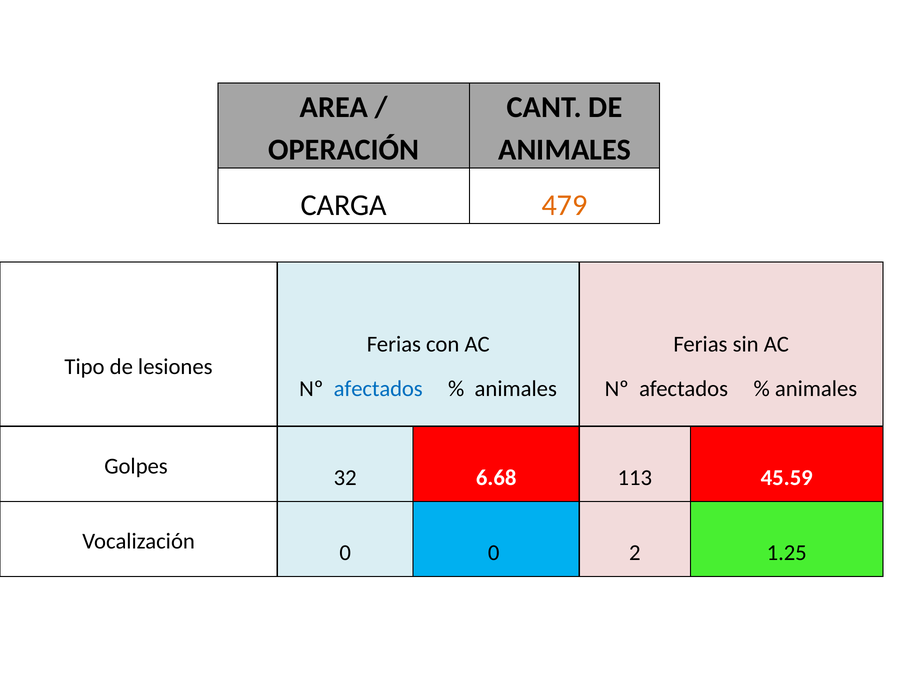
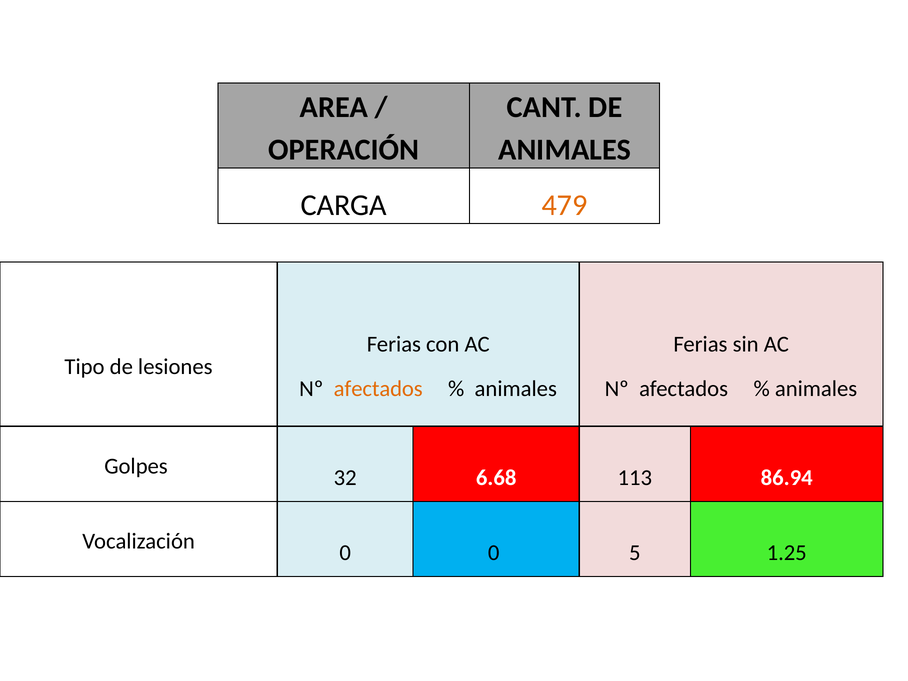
afectados colour: blue -> orange (378, 389)
45.59: 45.59 -> 86.94 (787, 478)
2: 2 -> 5 (635, 553)
